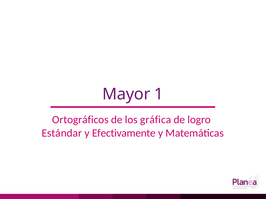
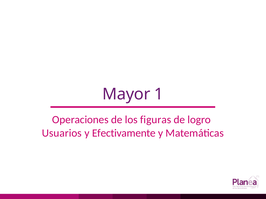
Ortográficos: Ortográficos -> Operaciones (80, 120)
gráfica: gráfica -> figuras (156, 120)
Estándar: Estándar -> Usuarios (62, 133)
